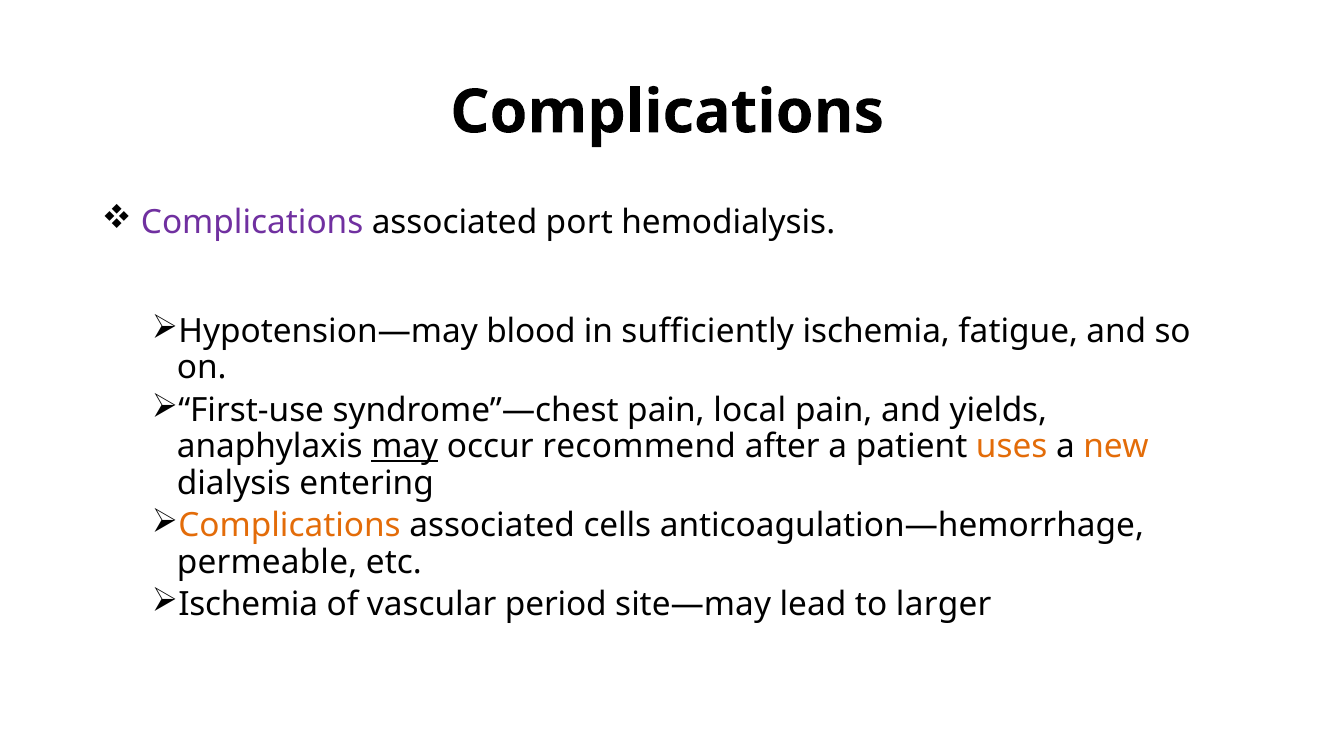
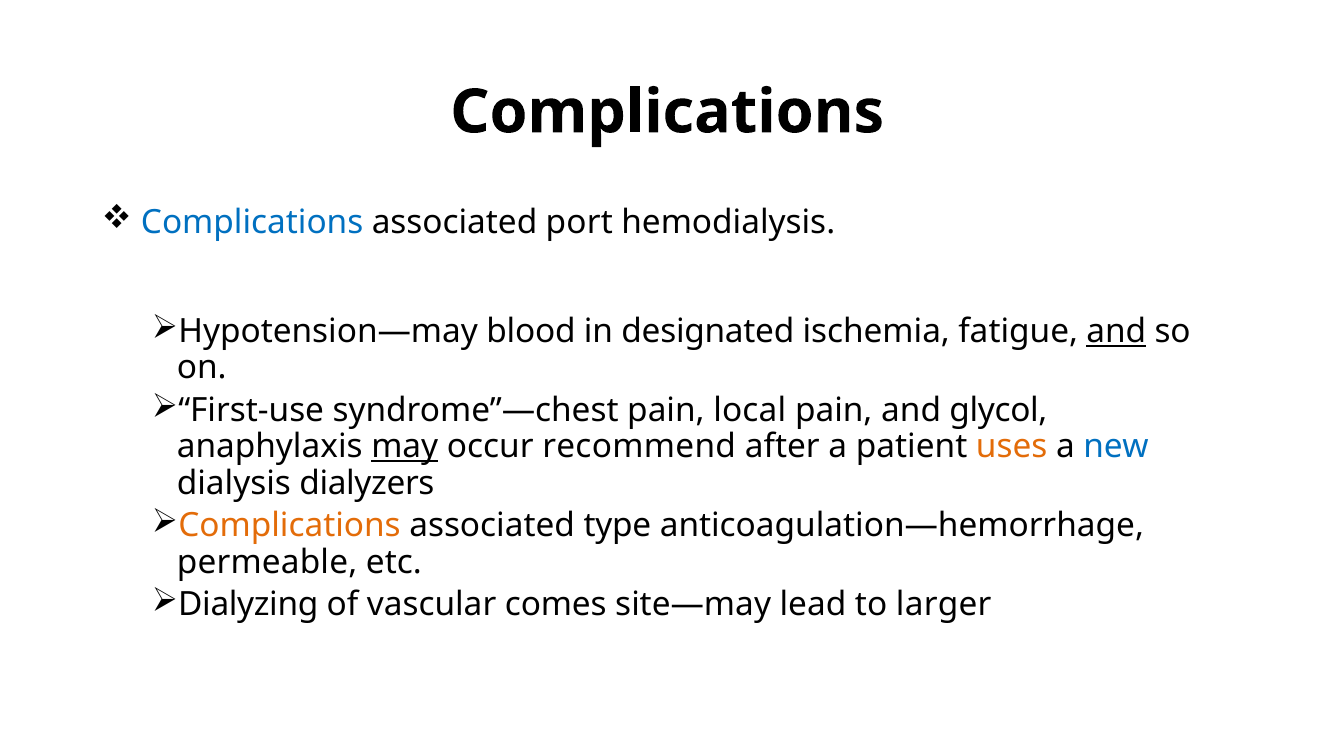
Complications colour: purple -> blue (252, 223)
sufficiently: sufficiently -> designated (708, 332)
and underline: none -> present (1116, 332)
yields: yields -> glycol (998, 411)
new colour: orange -> blue (1116, 447)
entering: entering -> dialyzers (367, 483)
cells: cells -> type (617, 526)
Ischemia: Ischemia -> Dialyzing (248, 605)
period: period -> comes (556, 605)
